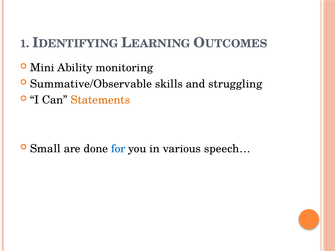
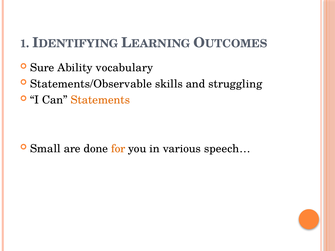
Mini: Mini -> Sure (42, 68)
monitoring: monitoring -> vocabulary (124, 68)
Summative/Observable: Summative/Observable -> Statements/Observable (91, 84)
for colour: blue -> orange (118, 149)
